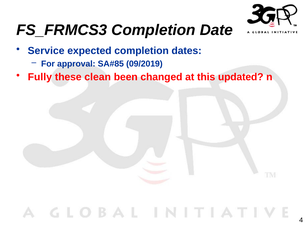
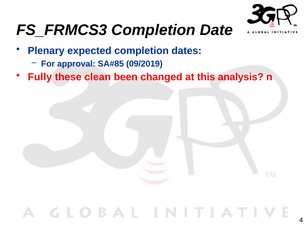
Service: Service -> Plenary (46, 51)
updated: updated -> analysis (241, 77)
